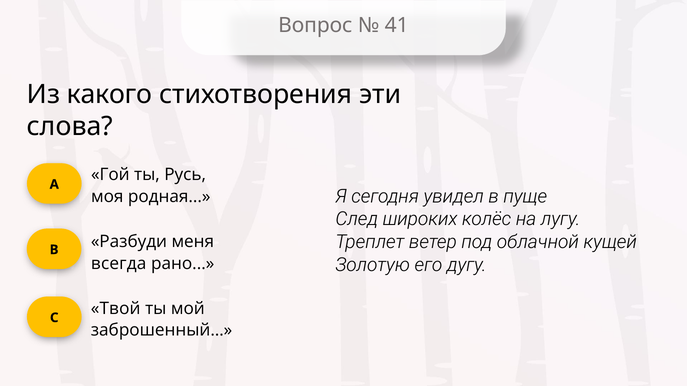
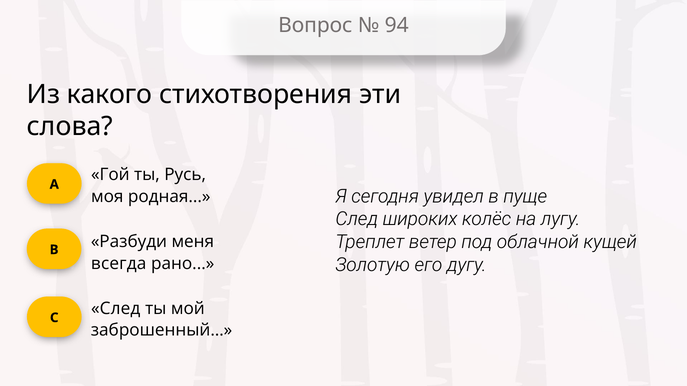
41: 41 -> 94 (397, 26)
Твой: Твой -> След (116, 309)
